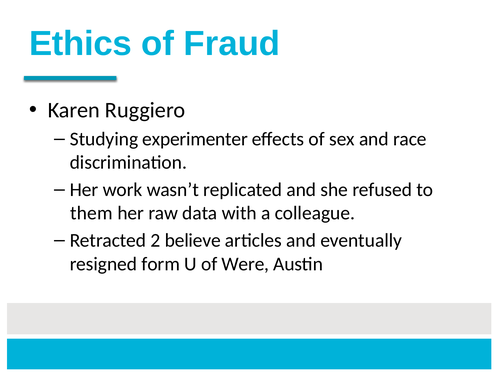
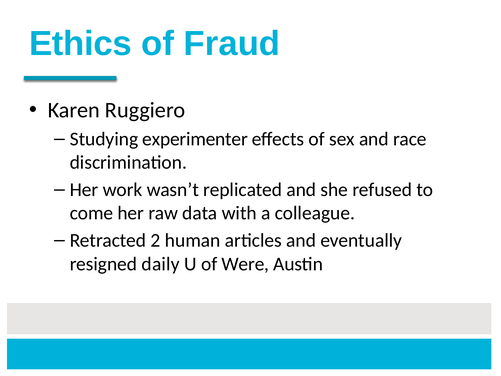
them: them -> come (91, 213)
believe: believe -> human (193, 240)
form: form -> daily (161, 264)
